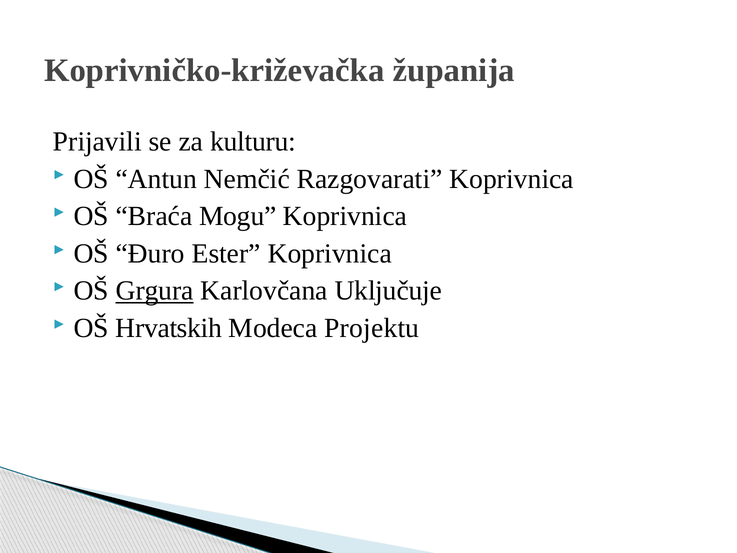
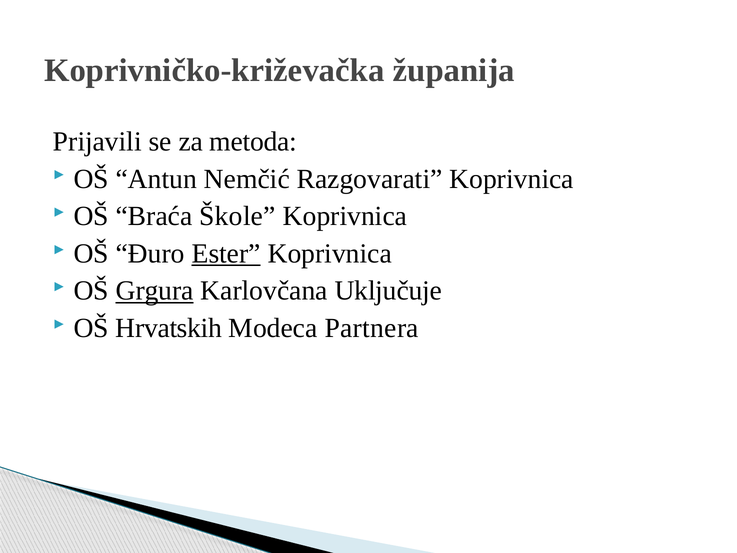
kulturu: kulturu -> metoda (253, 142)
Mogu: Mogu -> Škole (237, 216)
Ester underline: none -> present (226, 253)
Projektu: Projektu -> Partnera (372, 328)
